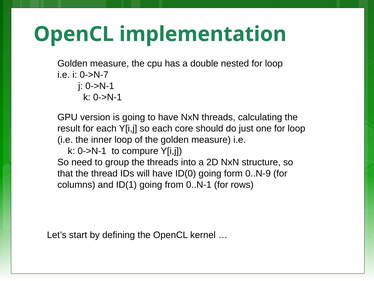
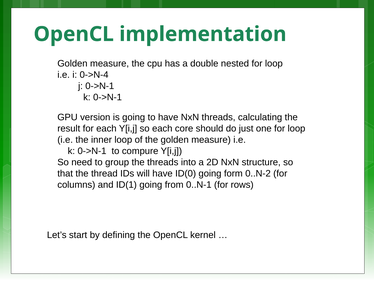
0->N-7: 0->N-7 -> 0->N-4 (94, 75)
0..N-9: 0..N-9 -> 0..N-2 (258, 173)
